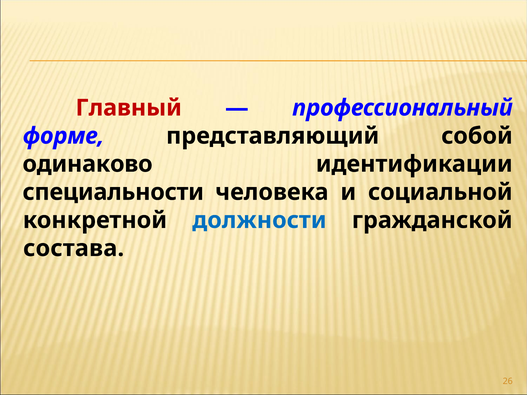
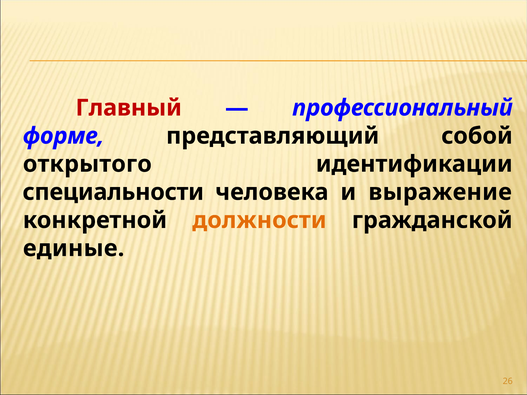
одинаково: одинаково -> открытого (87, 164)
социальной: социальной -> выражение (440, 192)
должности colour: blue -> orange (259, 220)
состава: состава -> единые (74, 248)
